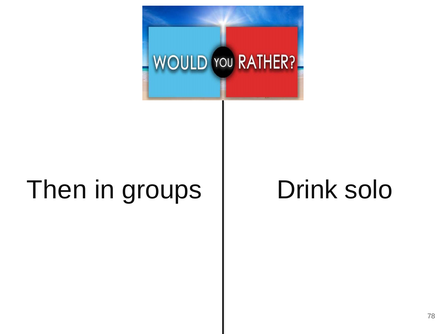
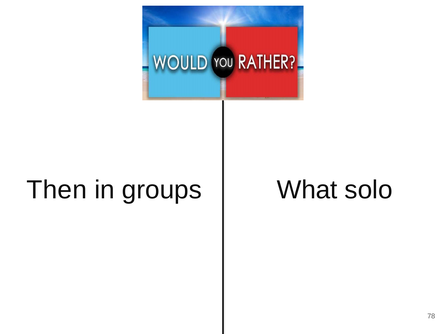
Drink: Drink -> What (307, 190)
